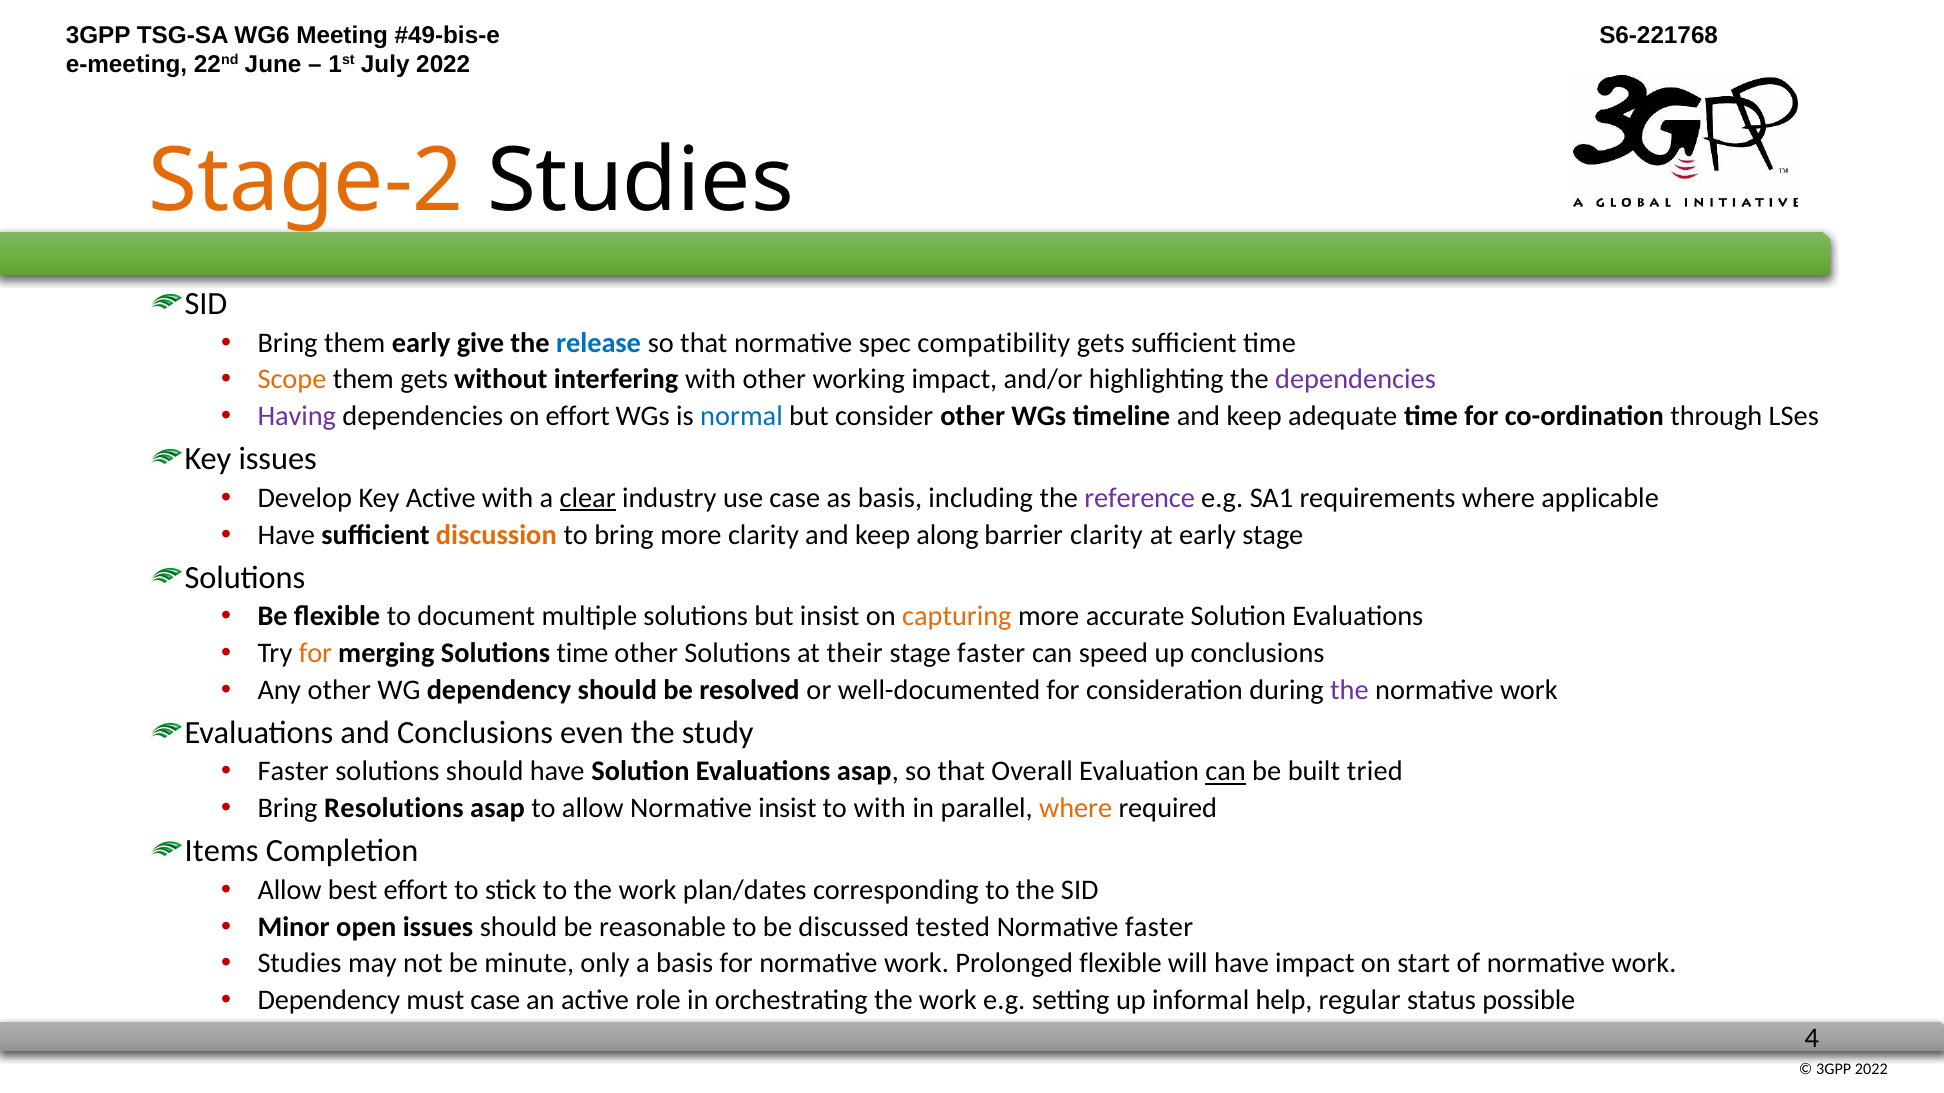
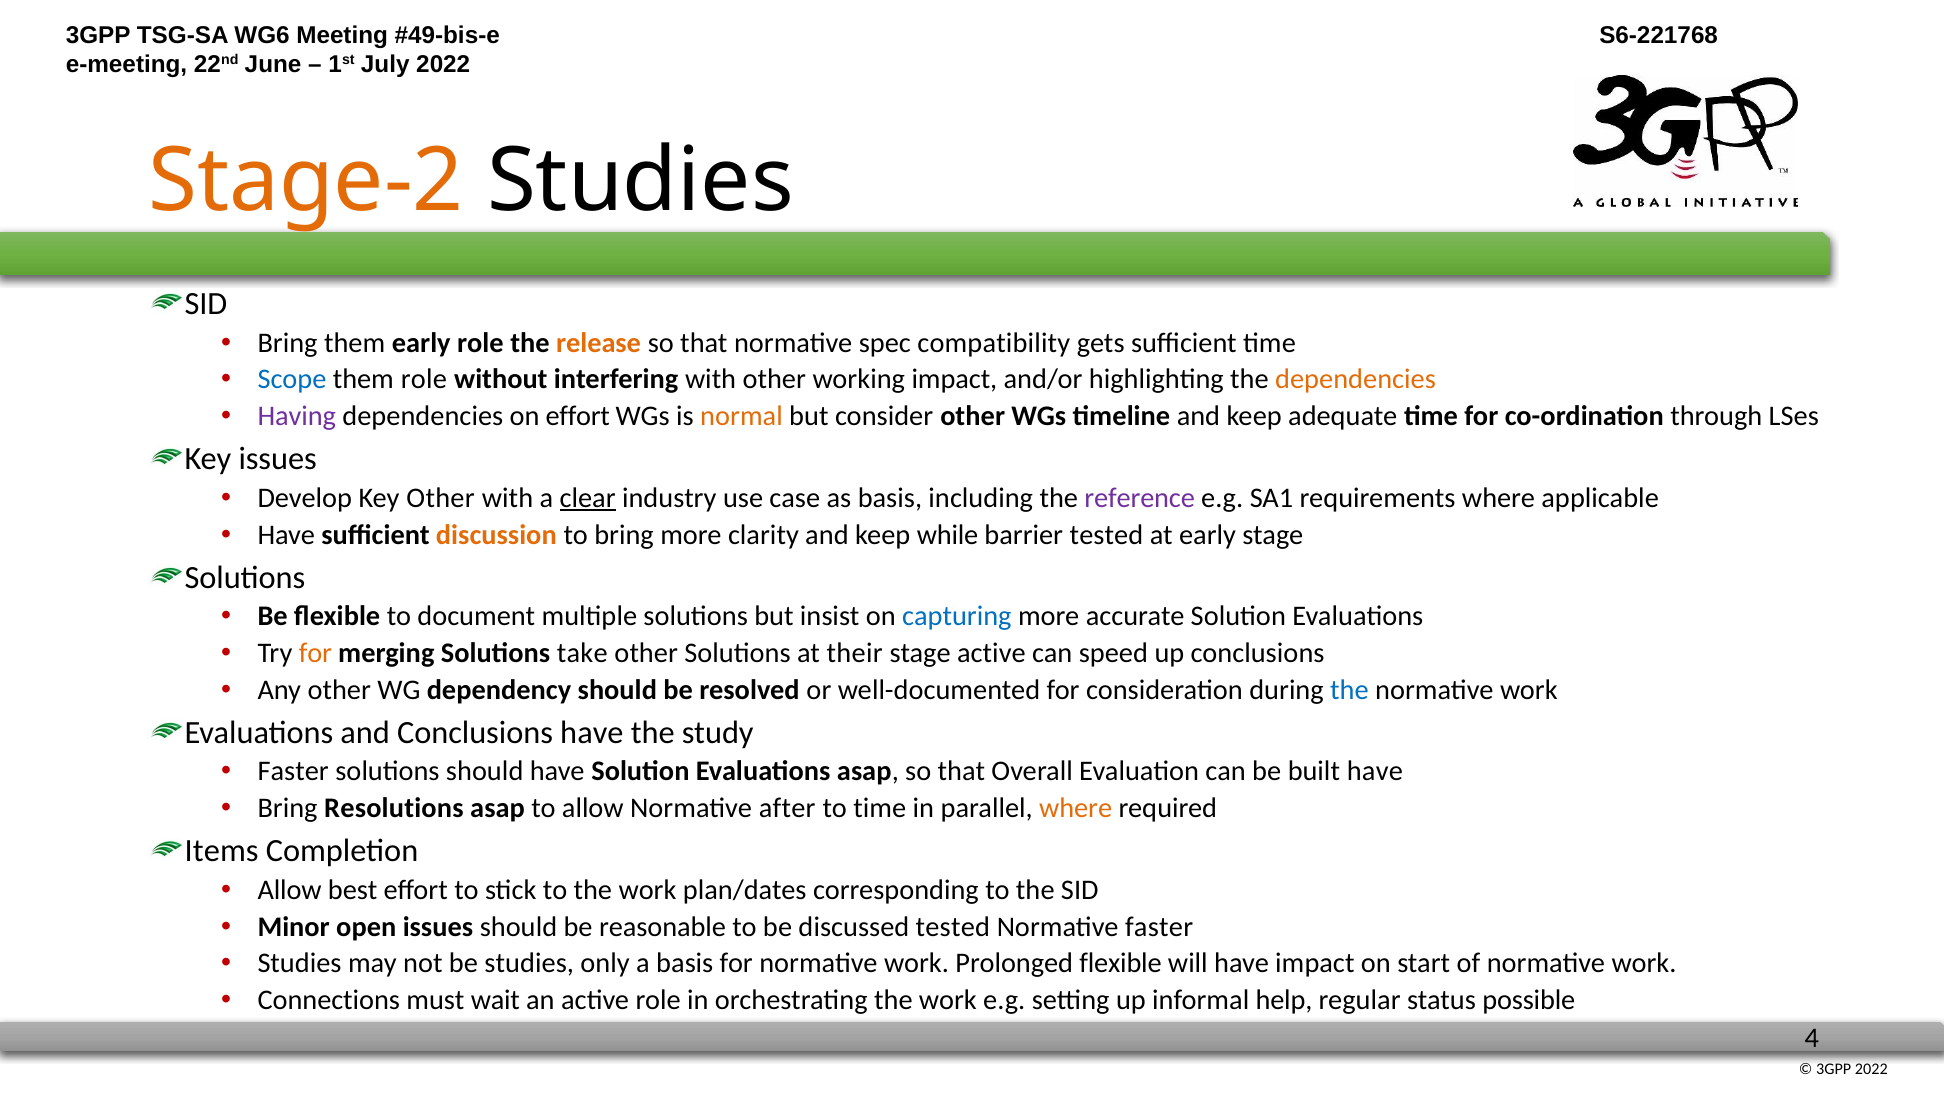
early give: give -> role (480, 343)
release colour: blue -> orange (599, 343)
Scope colour: orange -> blue (292, 380)
them gets: gets -> role (424, 380)
dependencies colour: purple -> orange (1356, 380)
normal colour: blue -> orange (741, 416)
Key Active: Active -> Other (441, 498)
along: along -> while (948, 535)
barrier clarity: clarity -> tested (1106, 535)
capturing colour: orange -> blue (957, 617)
Solutions time: time -> take (582, 653)
stage faster: faster -> active (991, 653)
the colour: purple -> blue (1349, 690)
Conclusions even: even -> have (592, 733)
can underline: present -> none (1226, 772)
built tried: tried -> have (1375, 772)
Normative insist: insist -> after (787, 809)
to with: with -> time (880, 809)
be minute: minute -> studies (529, 964)
Dependency: Dependency -> Connections (329, 1001)
must case: case -> wait (495, 1001)
